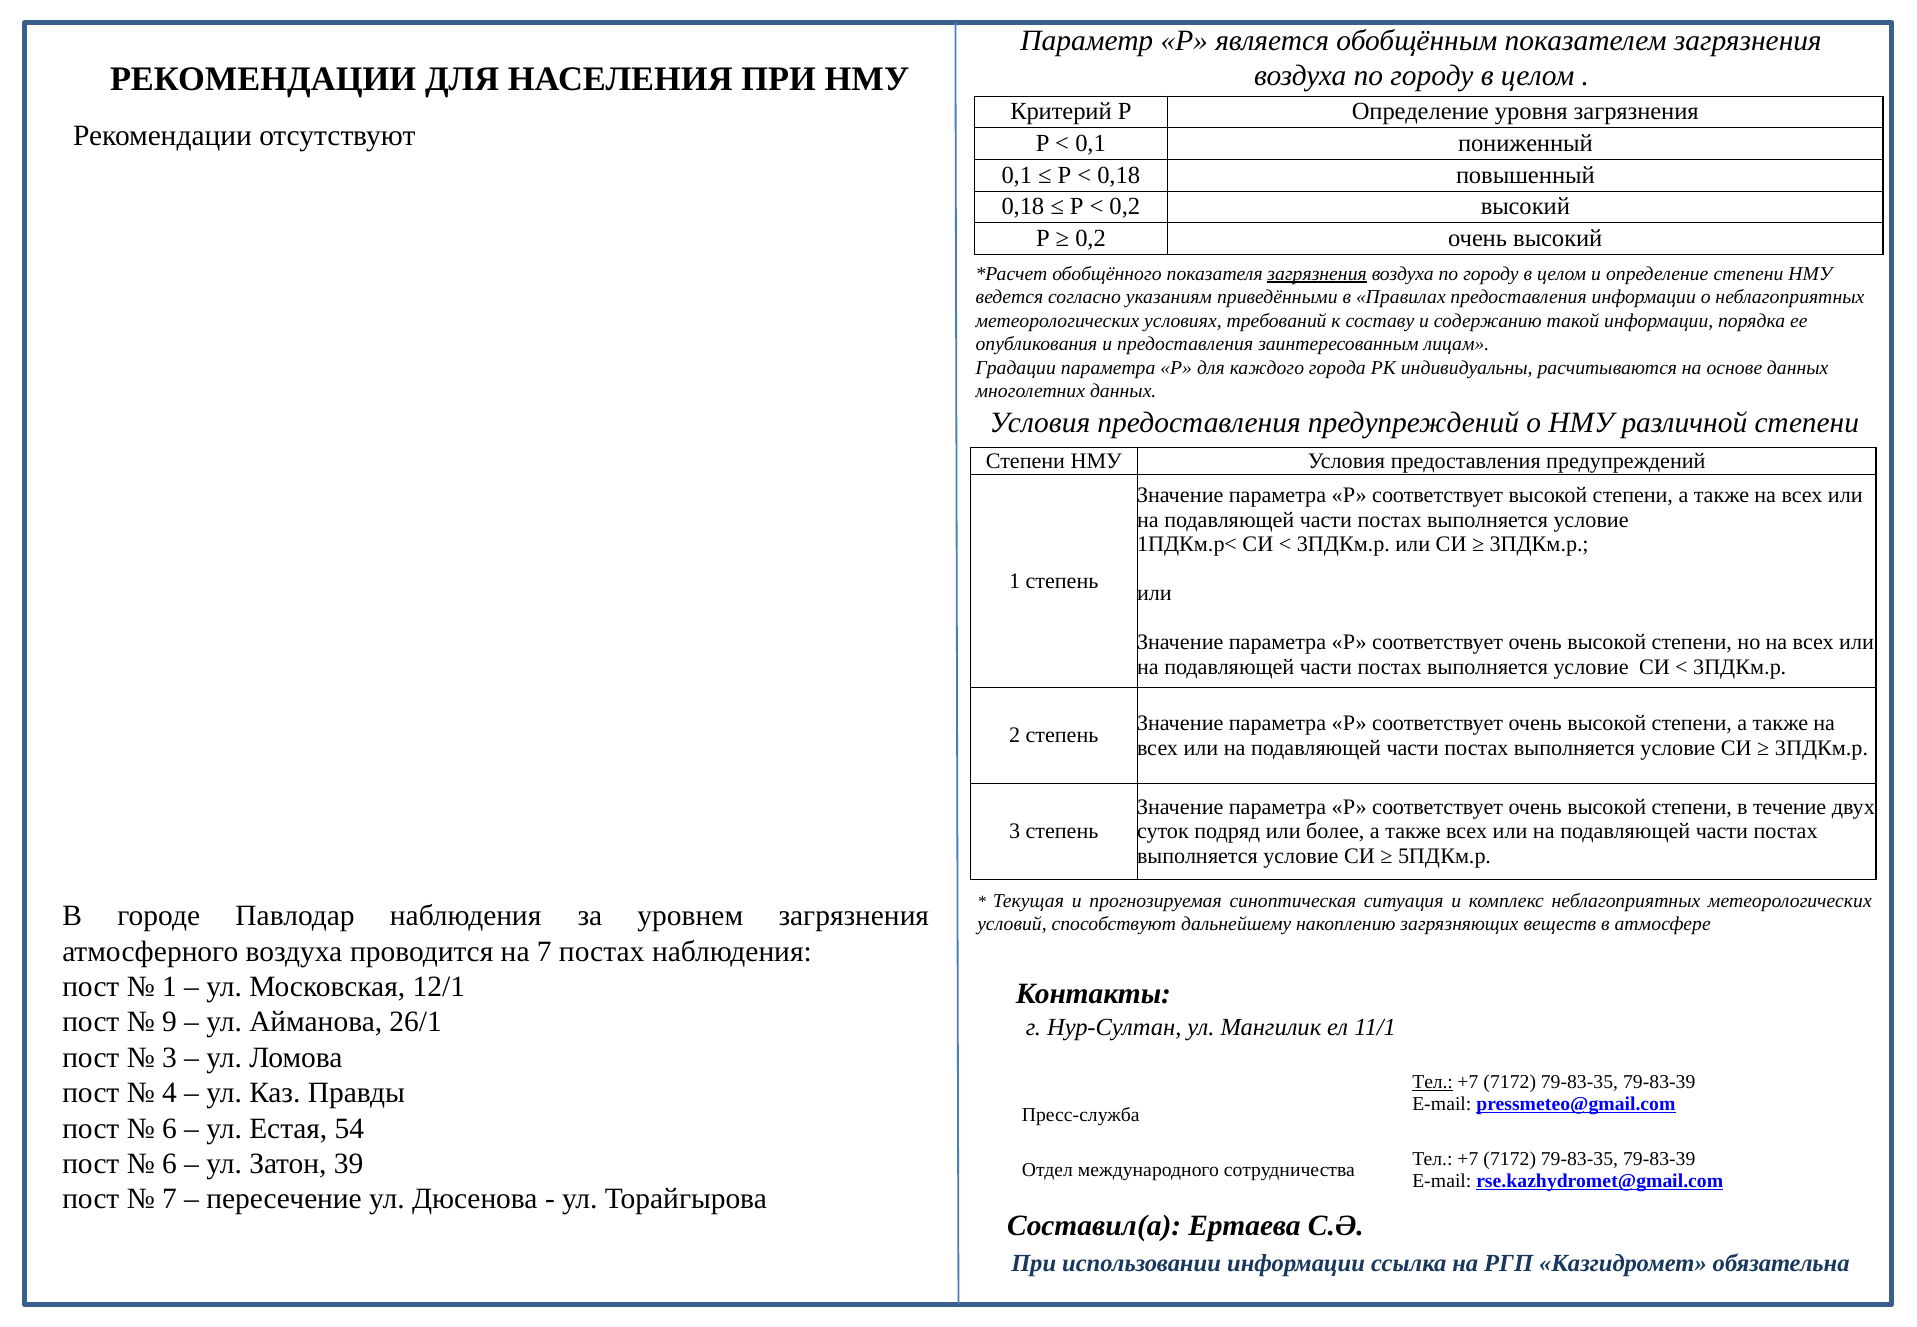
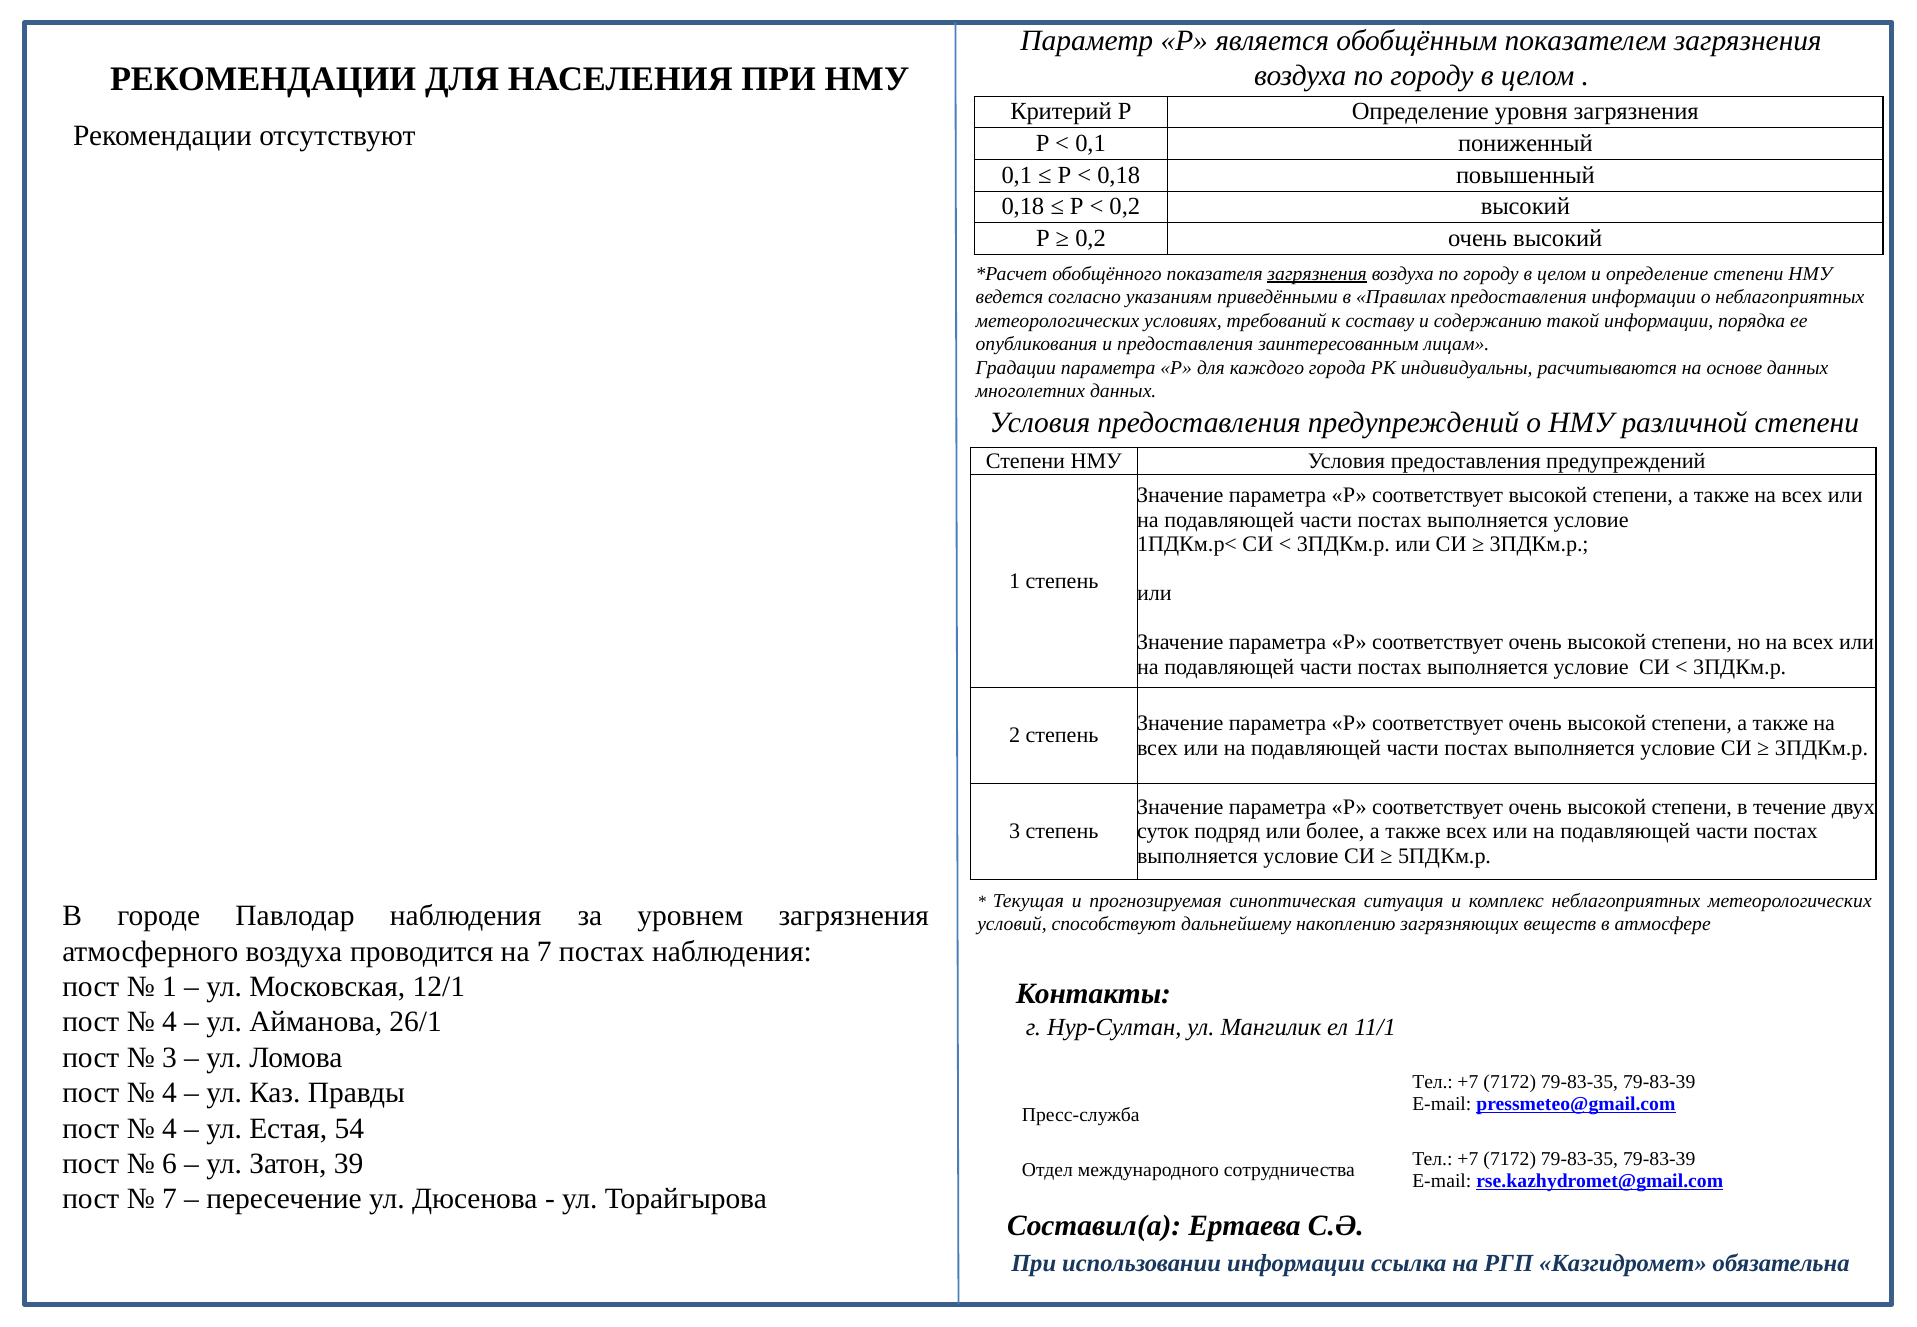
9: 9 -> 4 (170, 1022)
Тел underline: present -> none (1433, 1082)
6: 6 -> 4 (170, 1128)
